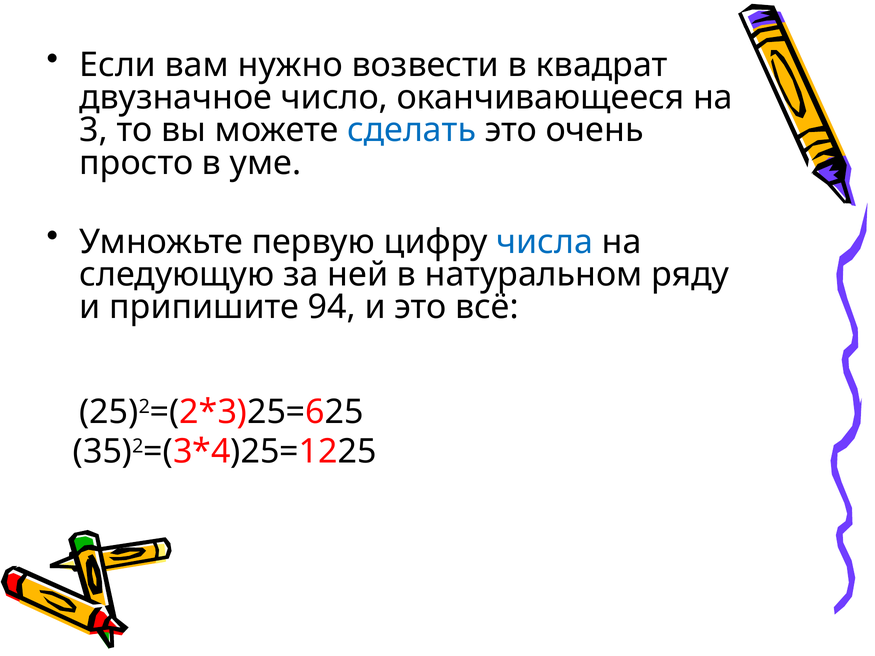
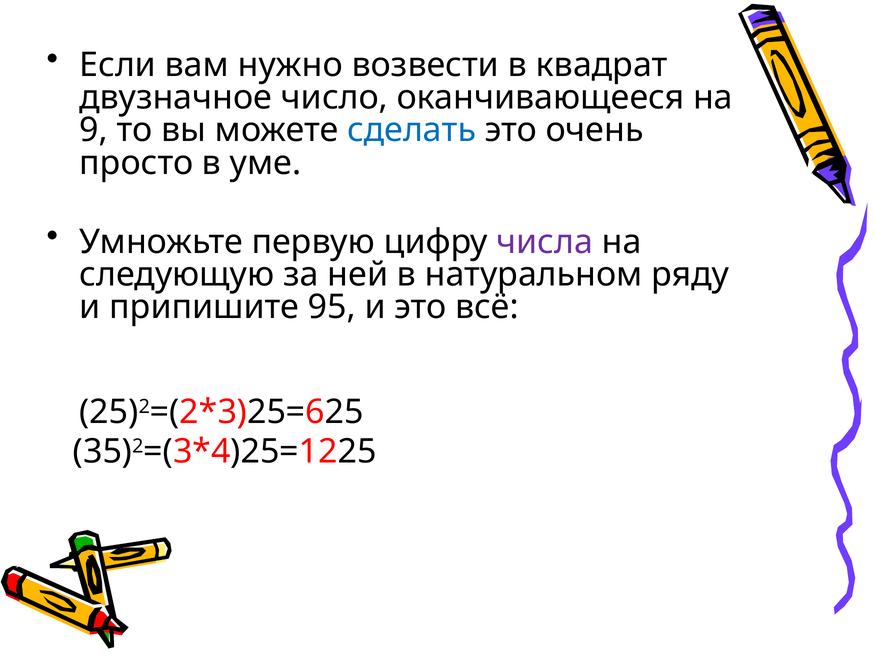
3: 3 -> 9 (94, 130)
числа colour: blue -> purple (545, 242)
94: 94 -> 95 (332, 307)
